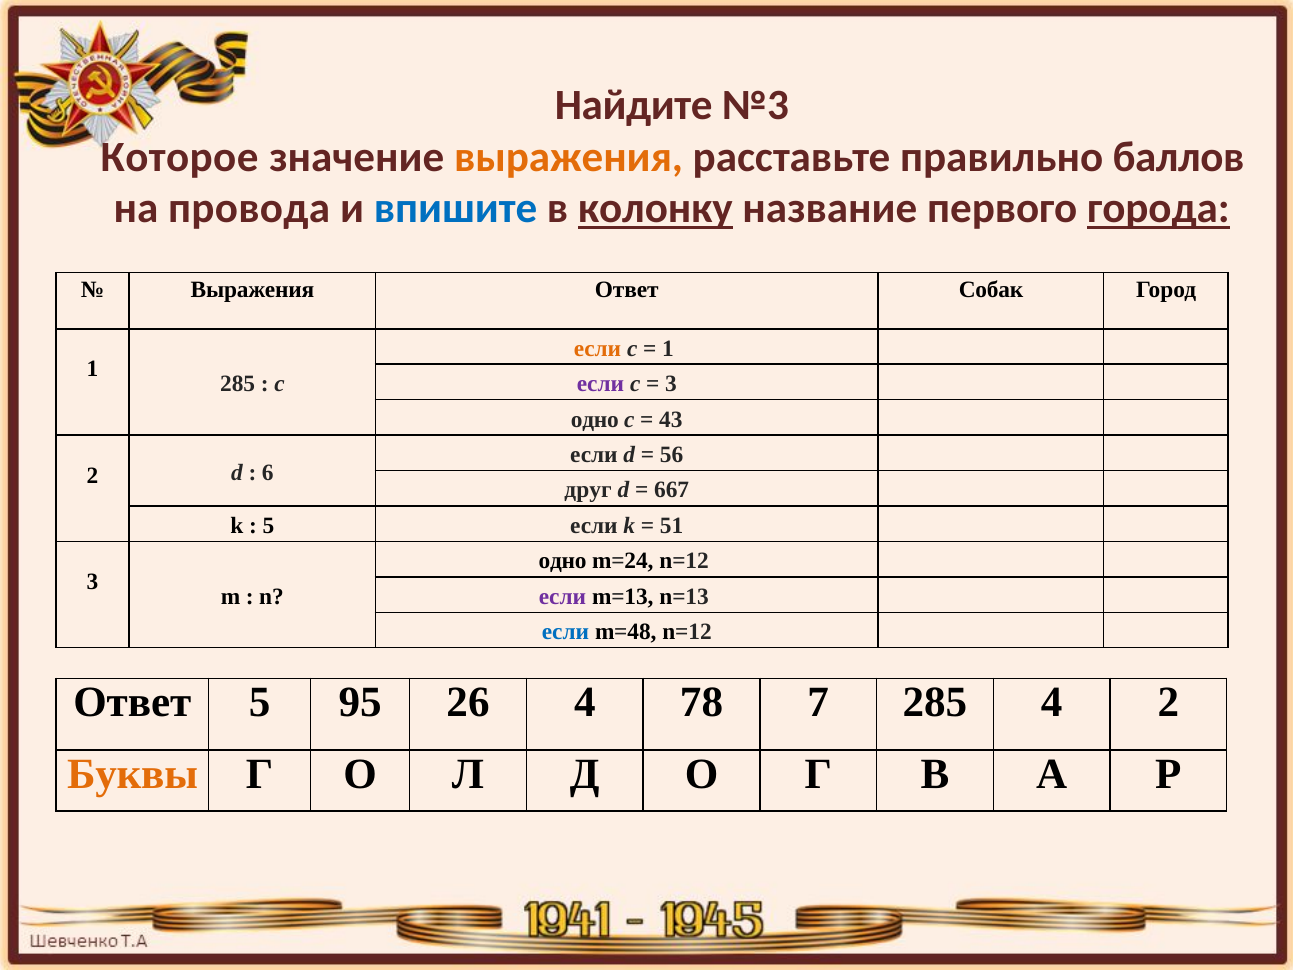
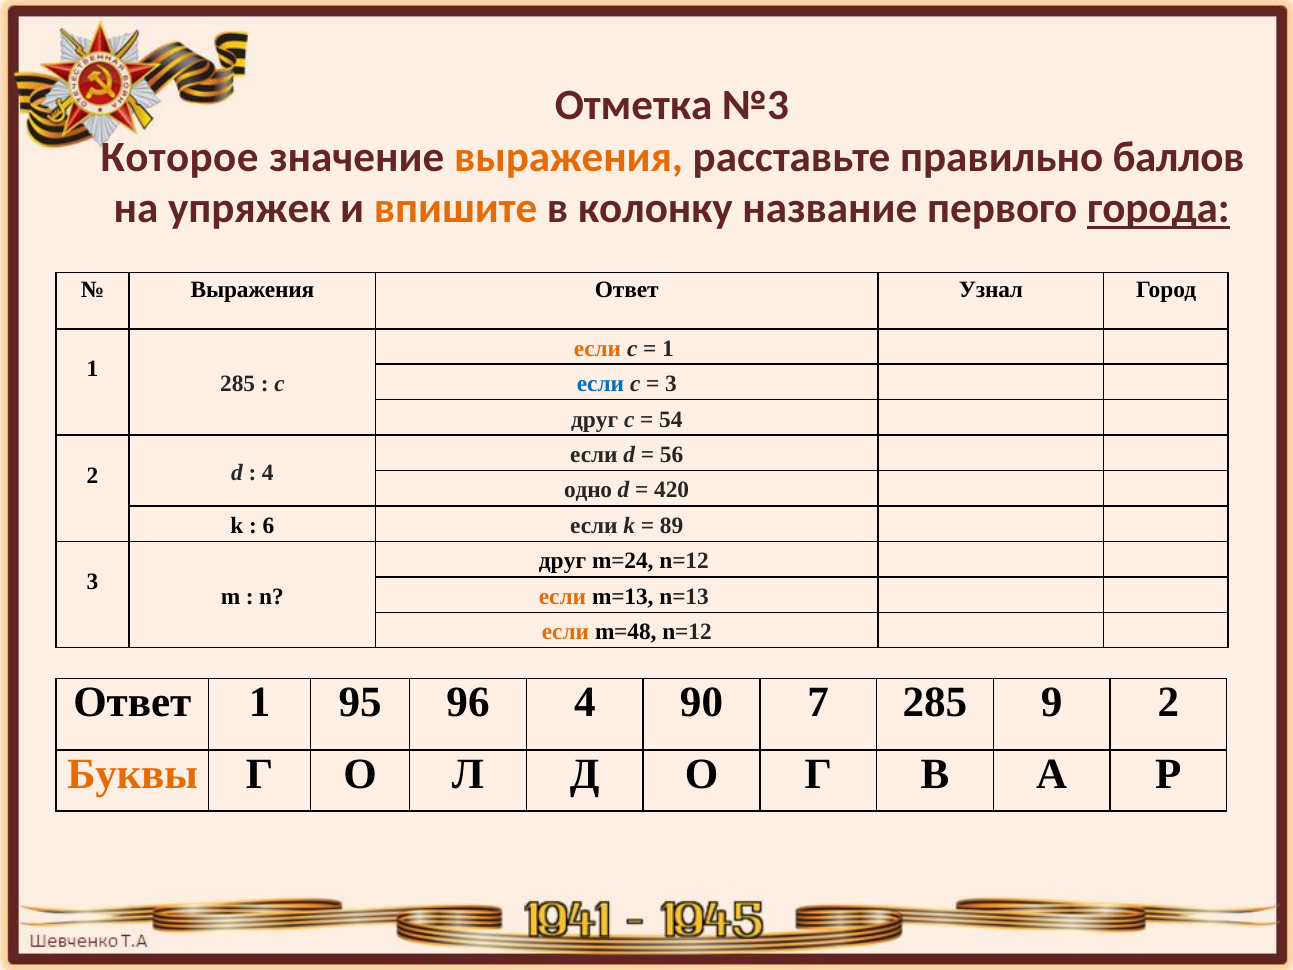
Найдите: Найдите -> Отметка (634, 105)
провода: провода -> упряжек (249, 209)
впишите colour: blue -> orange (456, 209)
колонку underline: present -> none (655, 209)
Собак: Собак -> Узнал (991, 289)
если colour: purple -> blue (601, 384)
одно: одно -> друг (595, 419)
43: 43 -> 54 (671, 419)
6: 6 -> 4 (268, 472)
друг: друг -> одно (588, 490)
667: 667 -> 420 (672, 490)
5: 5 -> 6 (268, 526)
51: 51 -> 89 (672, 526)
одно: одно -> друг (563, 561)
если colour: purple -> orange (563, 596)
если colour: blue -> orange (565, 632)
Ответ 5: 5 -> 1 (260, 702)
26: 26 -> 96 (468, 702)
78: 78 -> 90 (702, 702)
285 4: 4 -> 9 (1052, 702)
